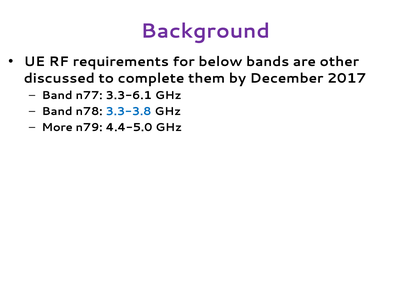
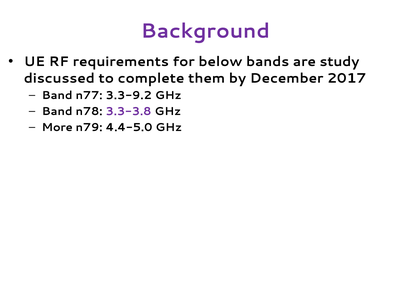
other: other -> study (339, 62)
3.3-6.1: 3.3-6.1 -> 3.3-9.2 (129, 95)
3.3-3.8 colour: blue -> purple (129, 111)
